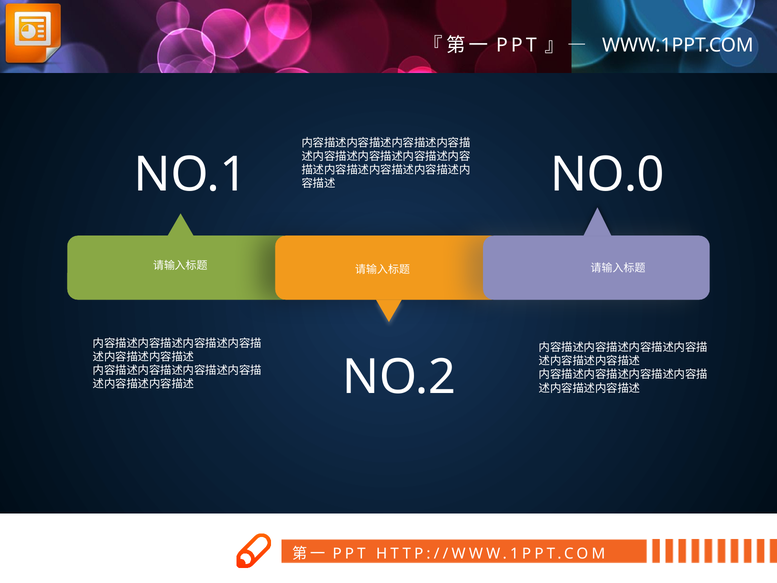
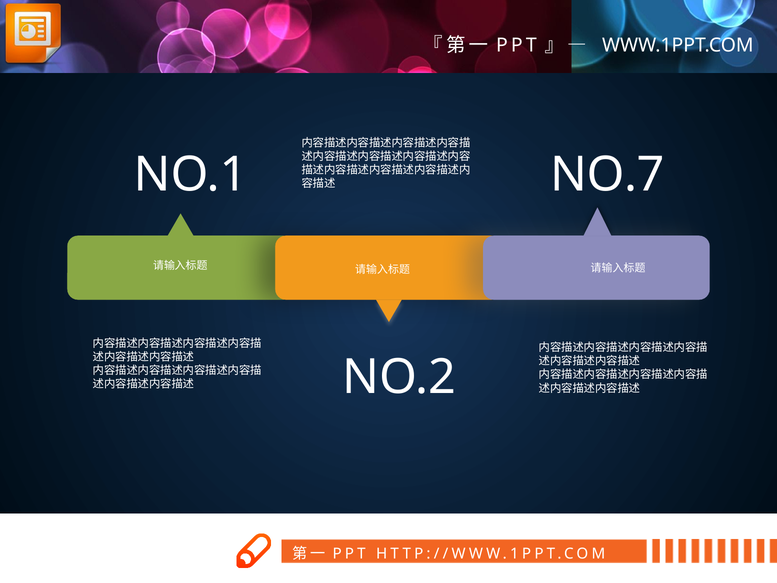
NO.0: NO.0 -> NO.7 (607, 175)
